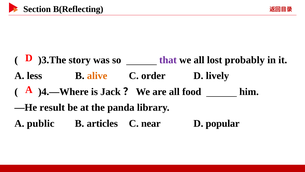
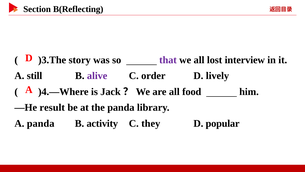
probably: probably -> interview (245, 60)
less: less -> still (35, 76)
alive colour: orange -> purple (97, 76)
A public: public -> panda (41, 123)
articles: articles -> activity (102, 123)
near: near -> they (151, 123)
